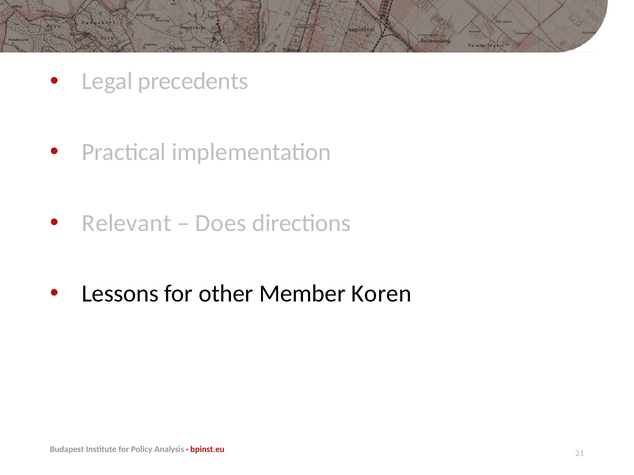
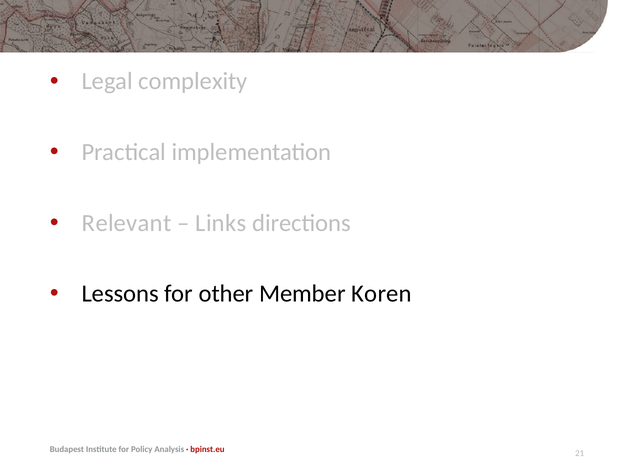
precedents: precedents -> complexity (193, 81)
Does: Does -> Links (221, 223)
